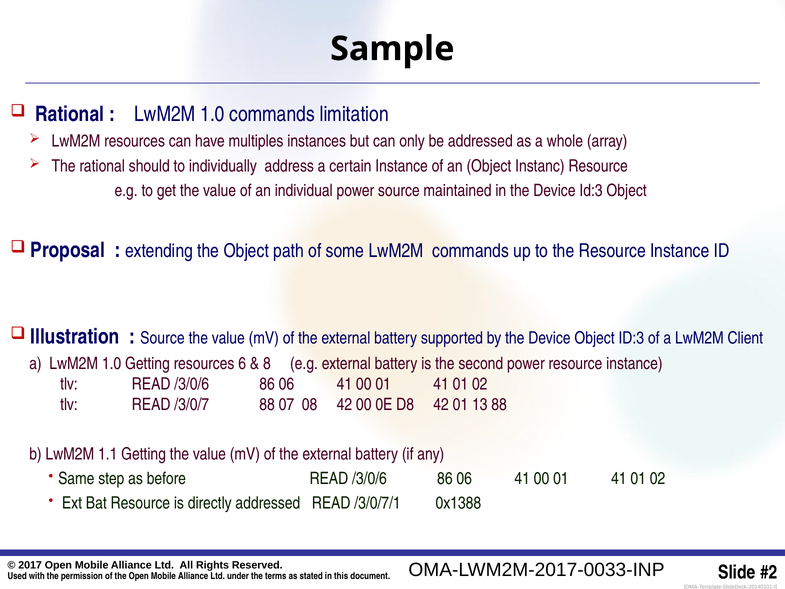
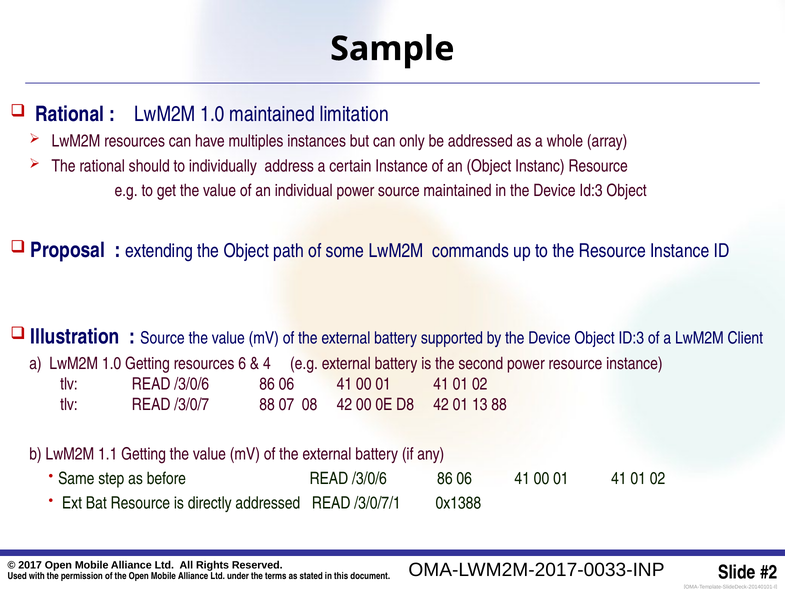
1.0 commands: commands -> maintained (272, 114)
8: 8 -> 4 (267, 364)
